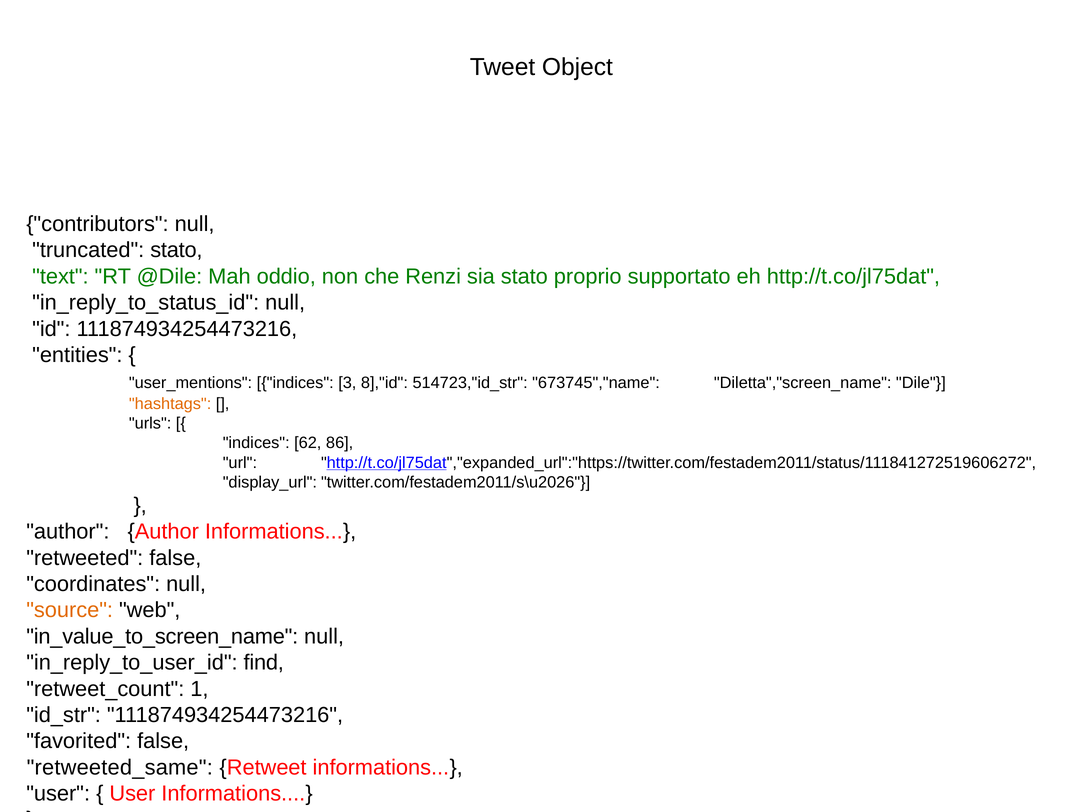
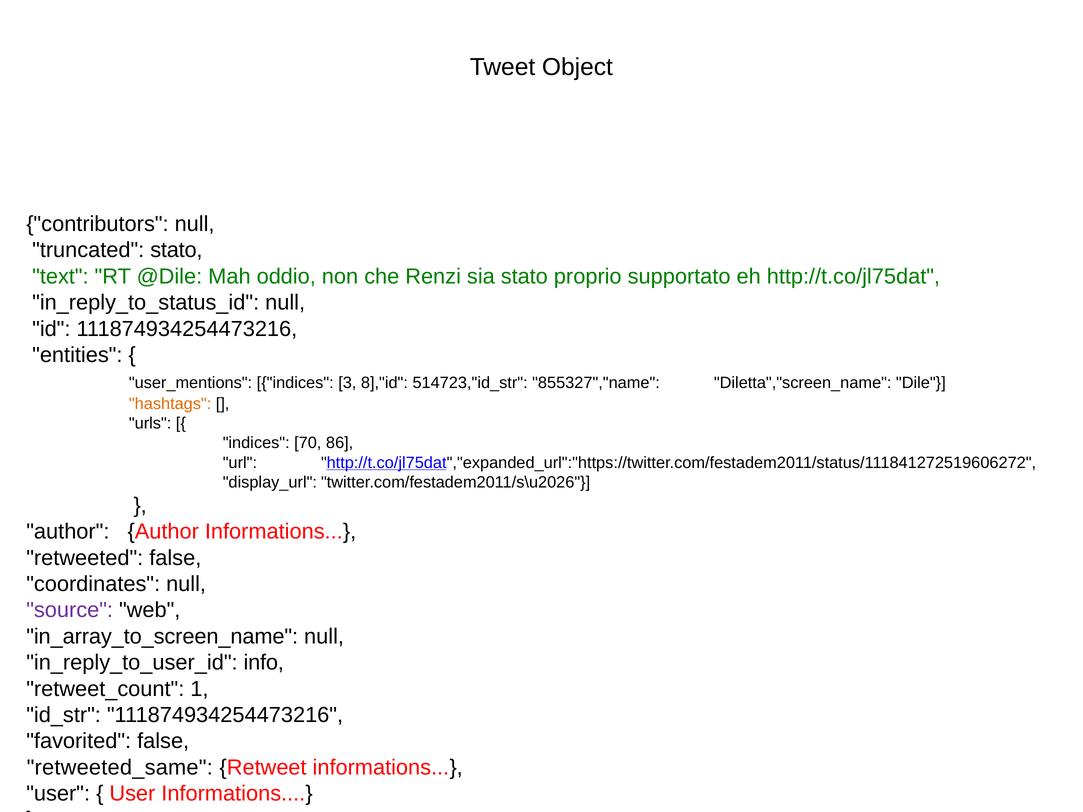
673745","name: 673745","name -> 855327","name (596, 383)
62: 62 -> 70 (308, 443)
source colour: orange -> purple (70, 610)
in_value_to_screen_name: in_value_to_screen_name -> in_array_to_screen_name (162, 637)
find: find -> info (264, 663)
